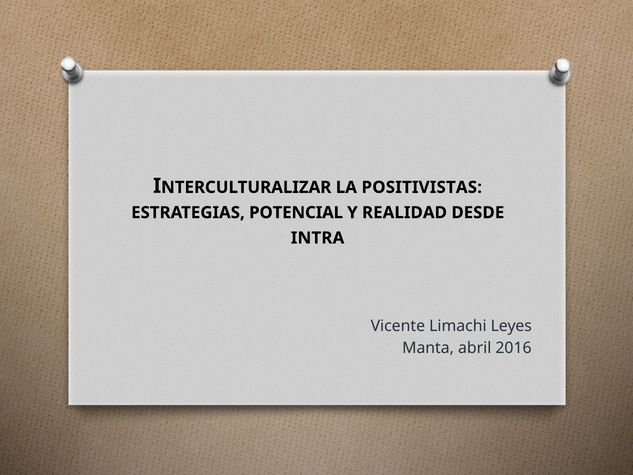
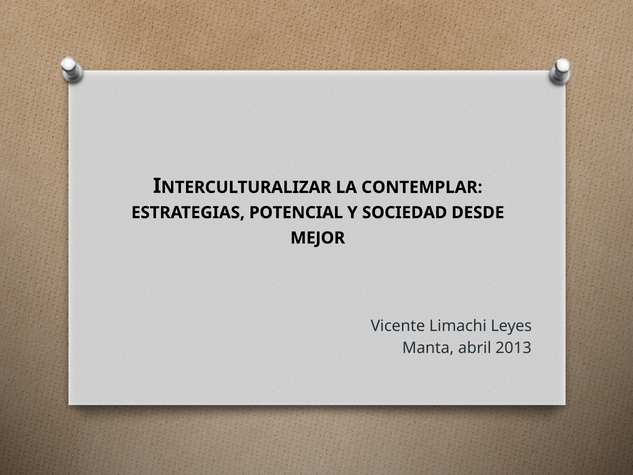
POSITIVISTAS: POSITIVISTAS -> CONTEMPLAR (422, 187)
REALIDAD: REALIDAD -> SOCIEDAD (405, 213)
INTRA: INTRA -> MEJOR (318, 238)
2016: 2016 -> 2013 (514, 348)
